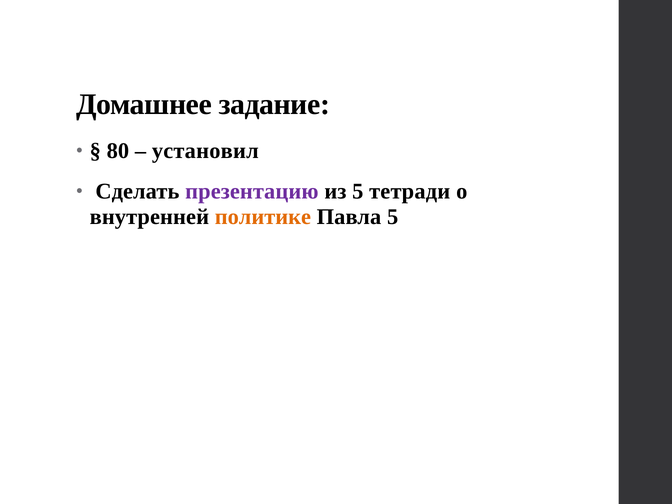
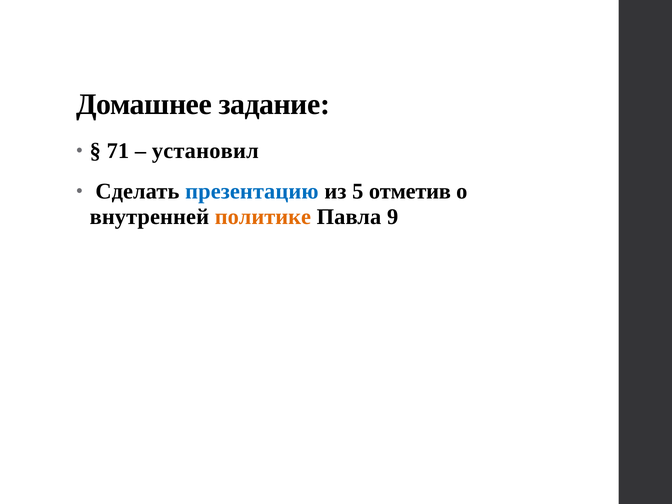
80: 80 -> 71 (118, 151)
презентацию colour: purple -> blue (252, 191)
тетради: тетради -> отметив (410, 191)
Павла 5: 5 -> 9 (393, 217)
